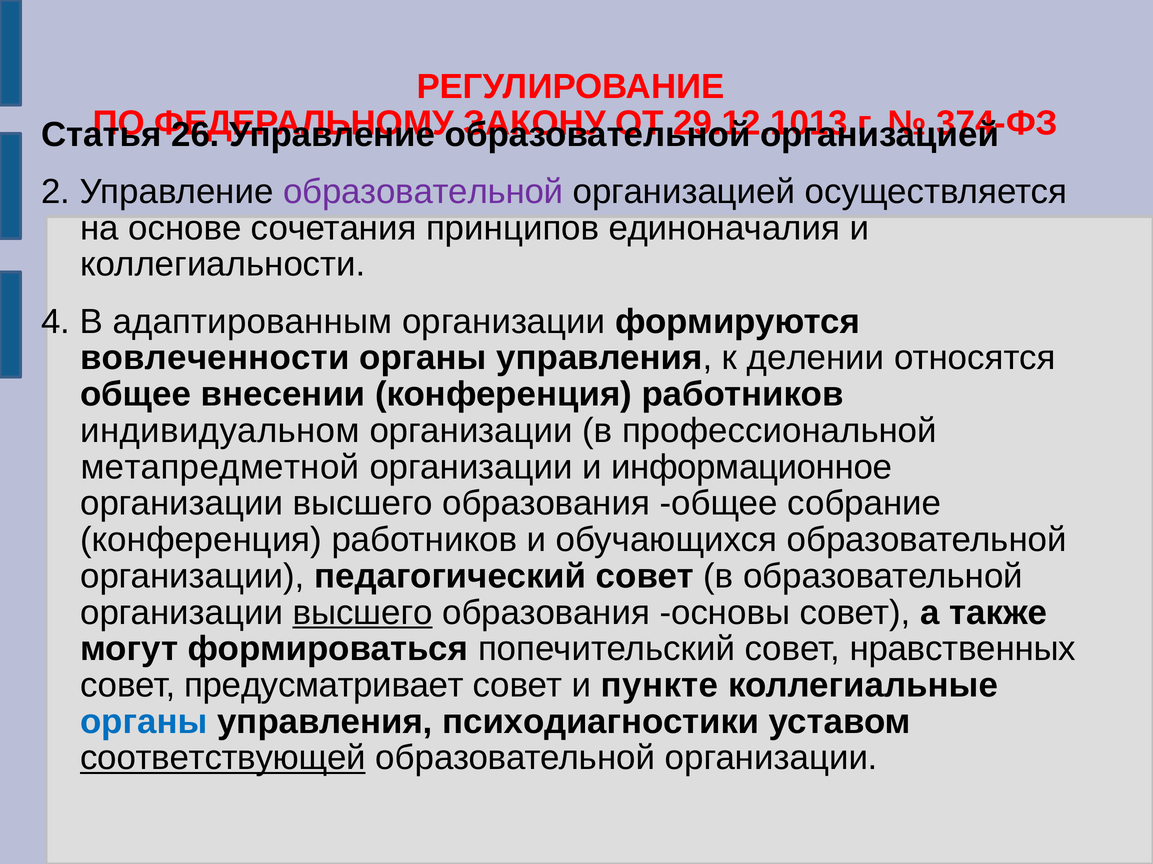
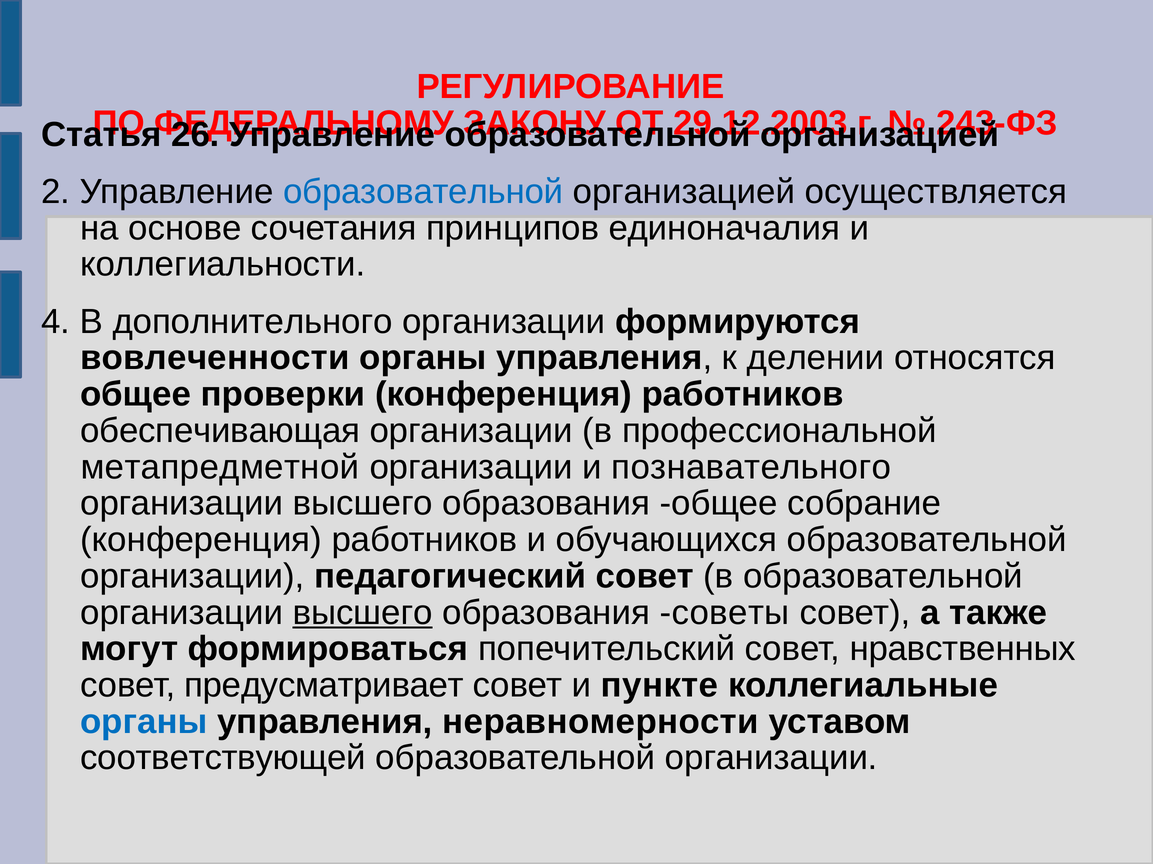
29.12.1013: 29.12.1013 -> 29.12.2003 (761, 123)
374-ФЗ: 374-ФЗ -> 243-ФЗ (997, 123)
образовательной colour: purple -> blue (423, 192)
адаптированным: адаптированным -> дополнительного (253, 322)
внесении: внесении -> проверки (283, 395)
индивидуальном: индивидуальном -> обеспечивающая (220, 431)
информационное: информационное -> познавательного (751, 467)
основы: основы -> советы (725, 613)
психодиагностики: психодиагностики -> неравномерности (601, 722)
соответствующей underline: present -> none (223, 759)
